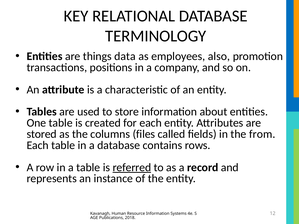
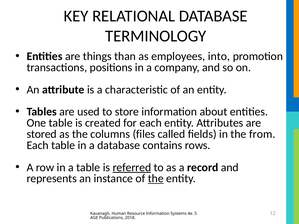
data: data -> than (125, 56)
also: also -> into (219, 56)
the underline: none -> present (156, 179)
